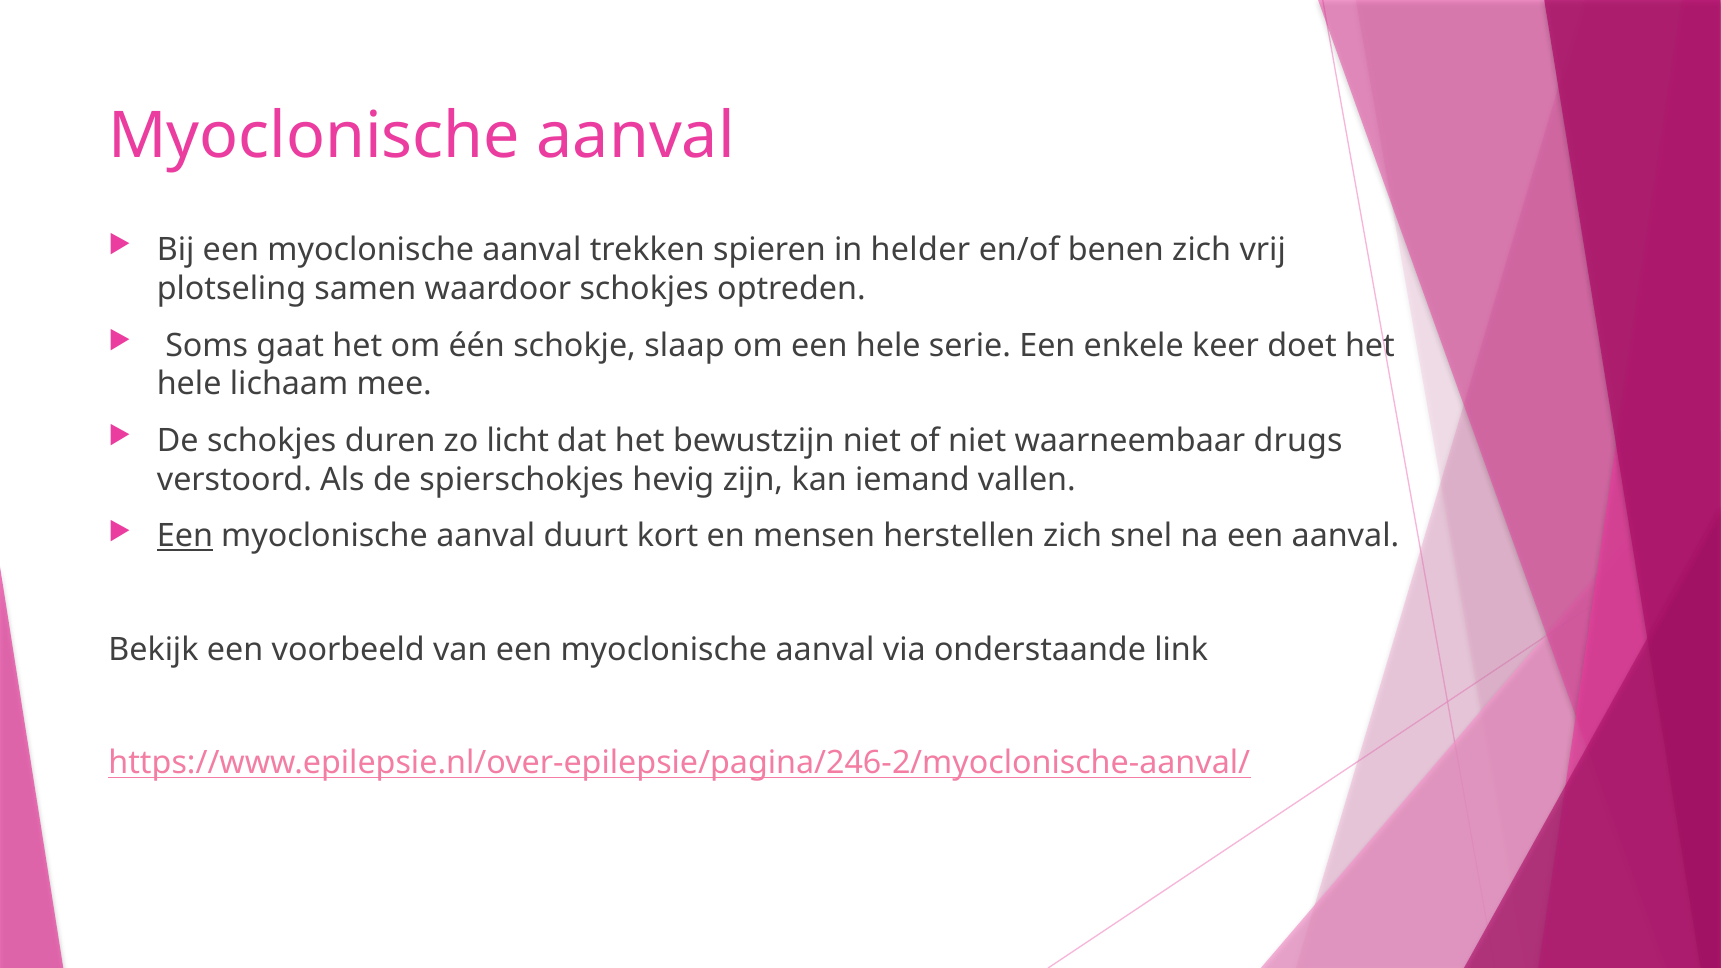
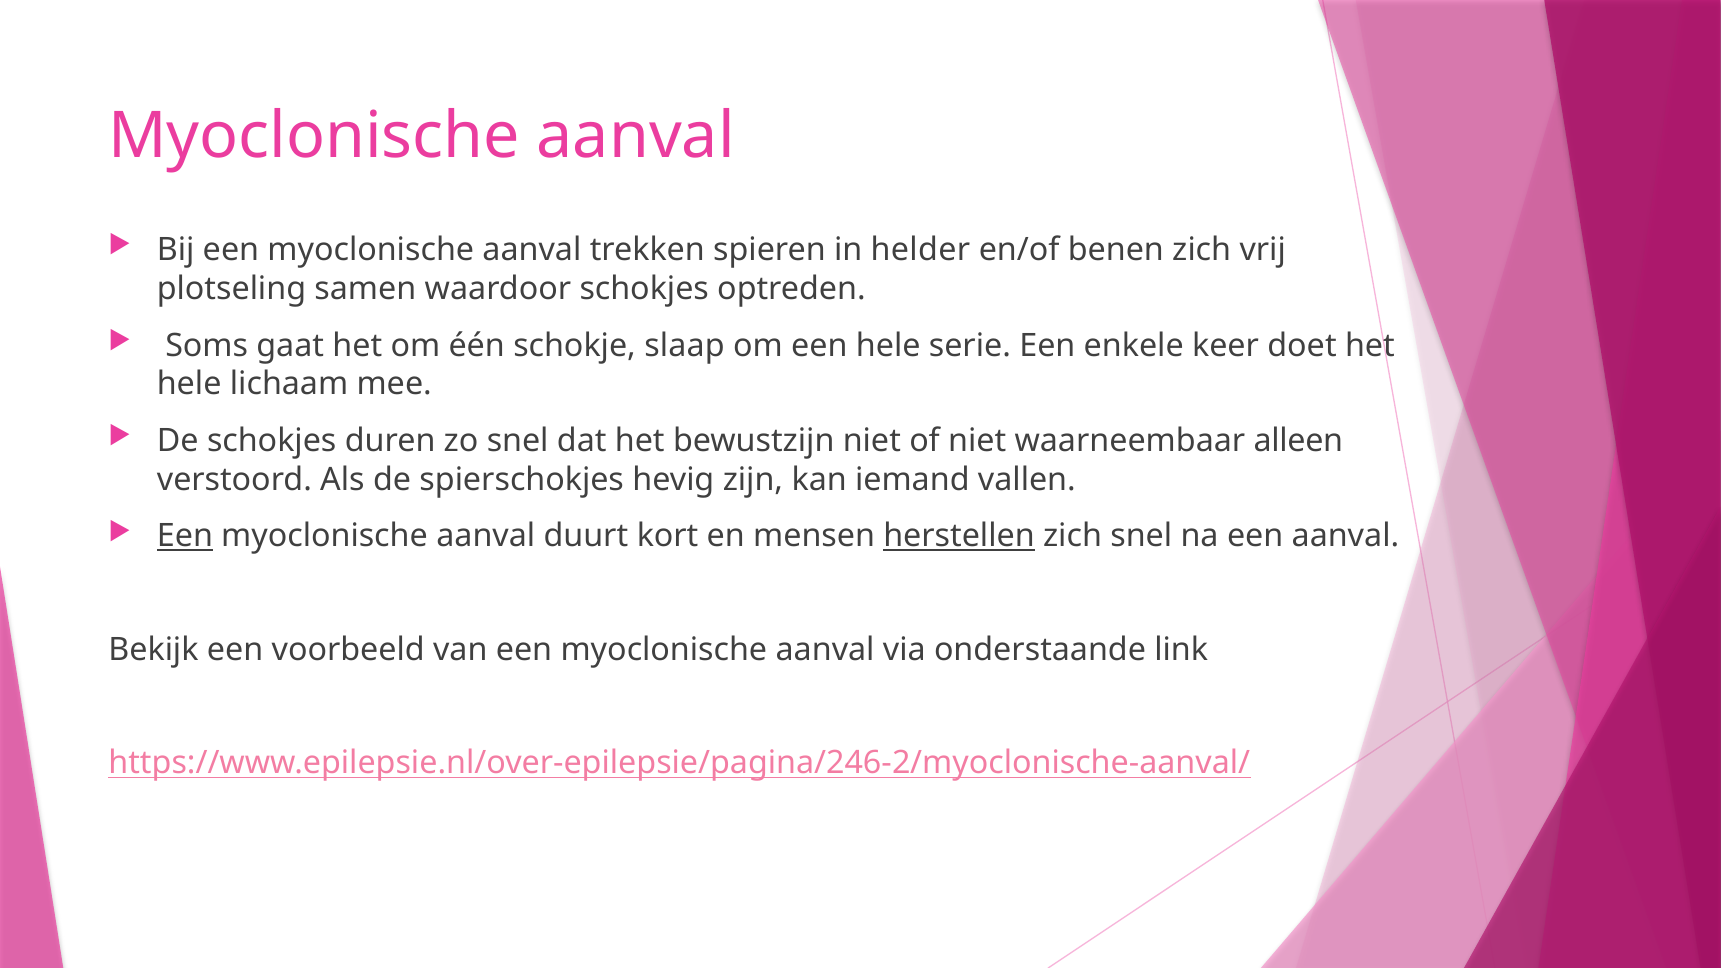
zo licht: licht -> snel (518, 441)
drugs: drugs -> alleen (1298, 441)
herstellen underline: none -> present (959, 536)
